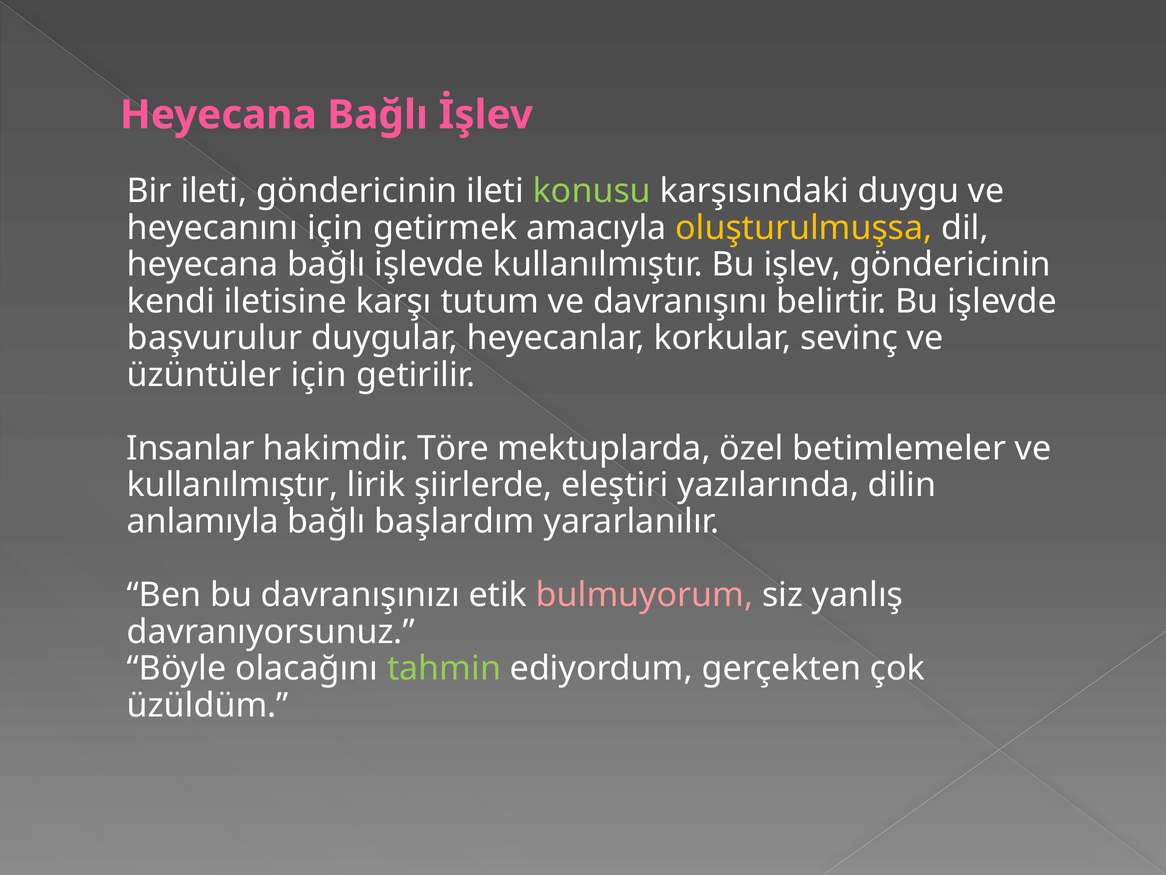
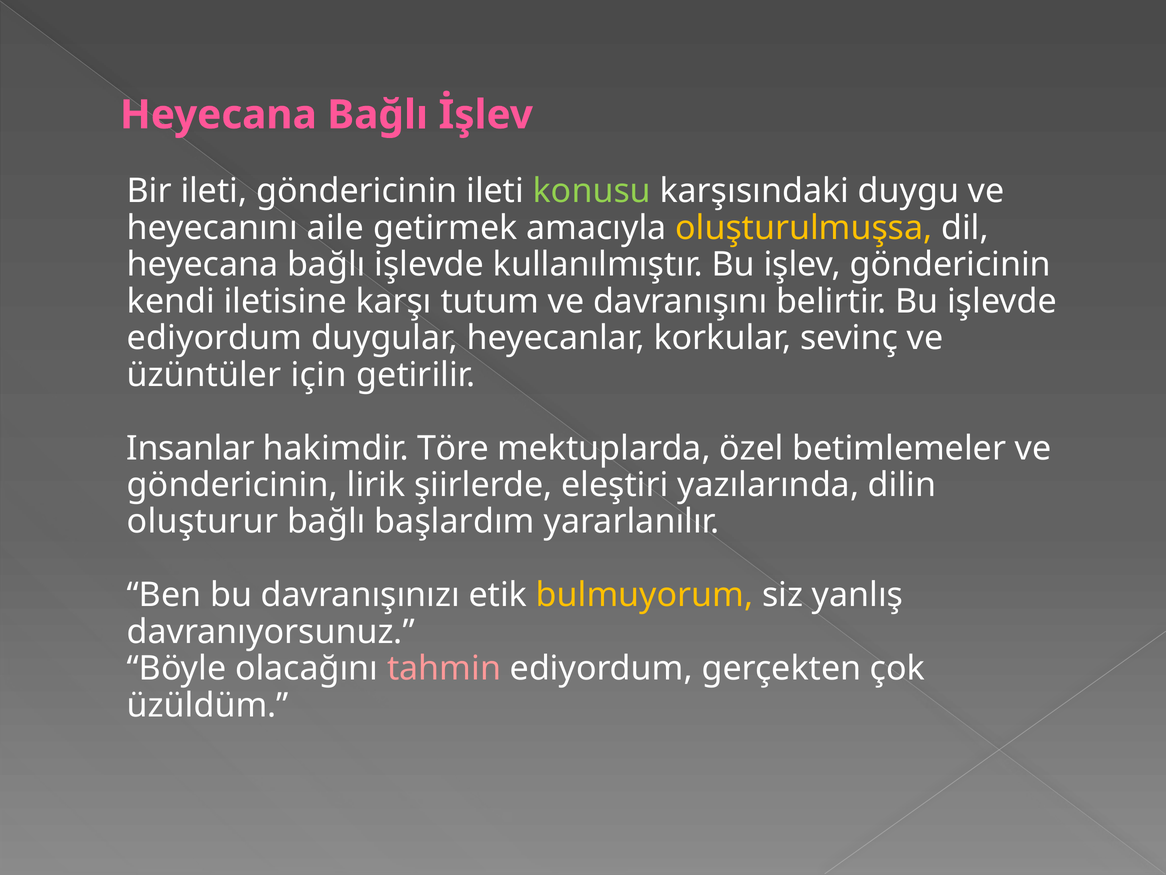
heyecanını için: için -> aile (335, 228)
başvurulur: başvurulur -> ediyordum (215, 338)
kullanılmıştır: kullanılmıştır -> göndericinin (232, 485)
anlamıyla: anlamıyla -> oluşturur (203, 521)
bulmuyorum colour: pink -> yellow (645, 595)
tahmin colour: light green -> pink (444, 668)
